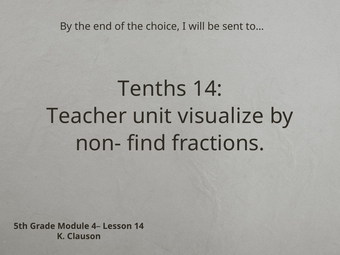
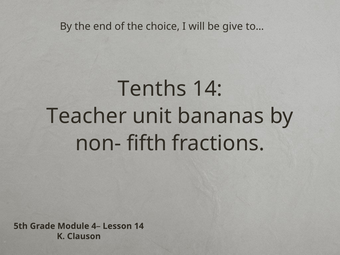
sent: sent -> give (233, 27)
visualize: visualize -> bananas (221, 116)
find: find -> fifth (147, 143)
